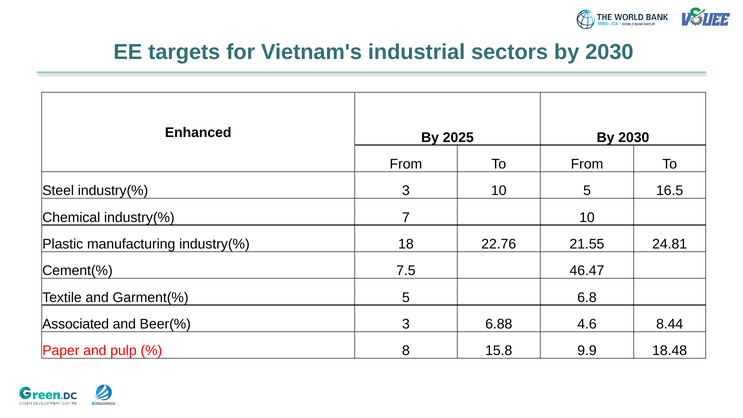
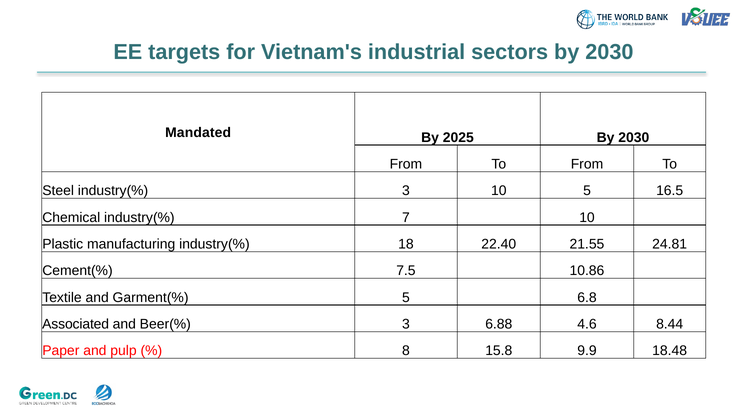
Enhanced: Enhanced -> Mandated (198, 133)
22.76: 22.76 -> 22.40 (499, 244)
46.47: 46.47 -> 10.86 (587, 271)
